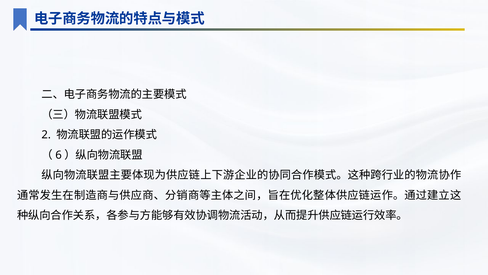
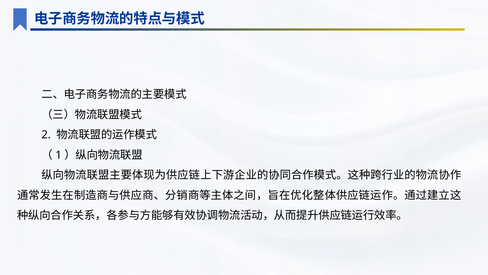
6: 6 -> 1 (59, 155)
